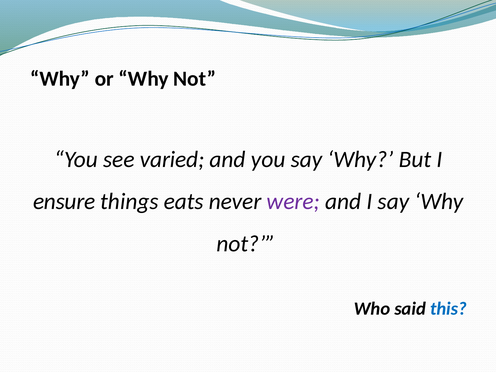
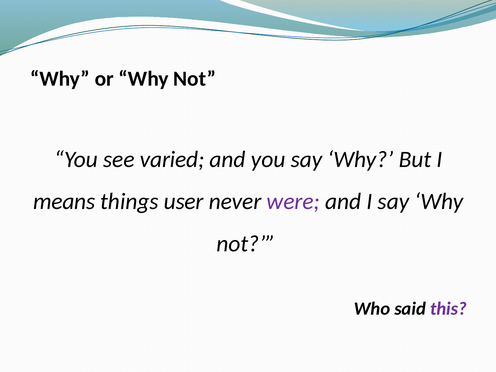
ensure: ensure -> means (64, 202)
eats: eats -> user (184, 202)
this colour: blue -> purple (448, 309)
